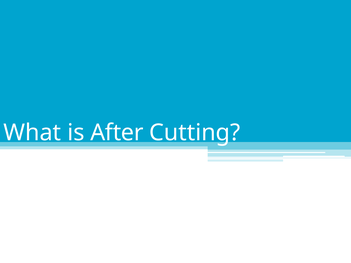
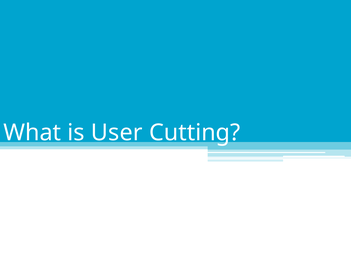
After: After -> User (117, 133)
